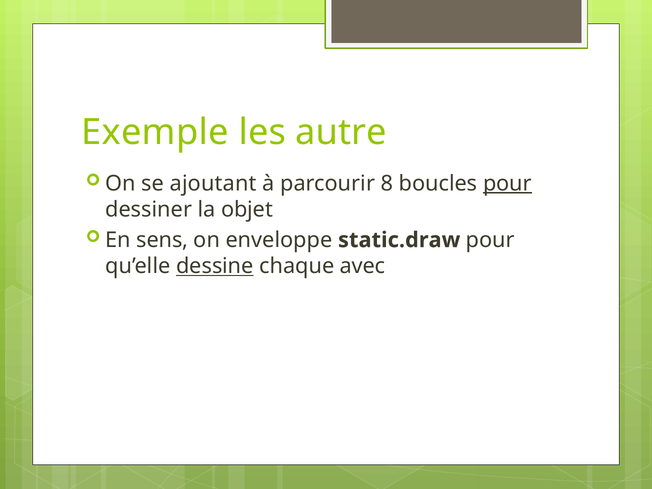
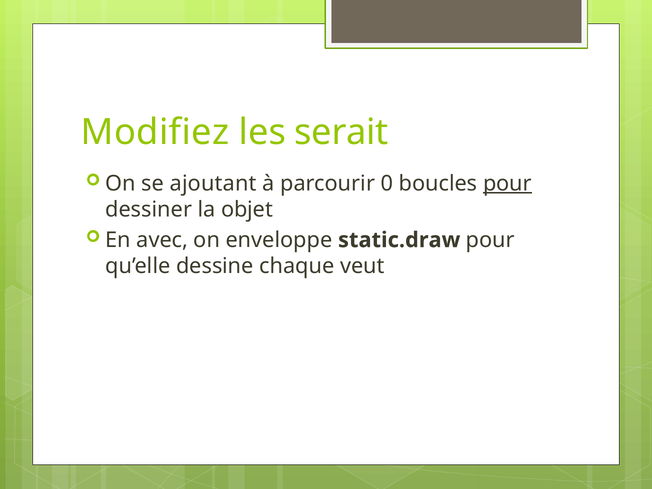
Exemple: Exemple -> Modifiez (155, 132)
autre: autre -> serait (341, 132)
8: 8 -> 0 (387, 184)
sens: sens -> avec (162, 240)
dessine underline: present -> none (215, 266)
avec: avec -> veut (362, 266)
